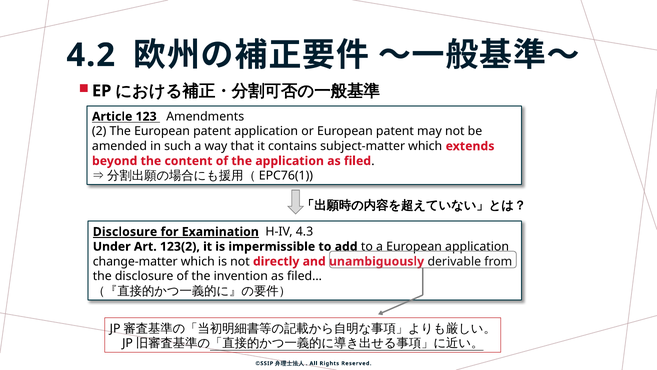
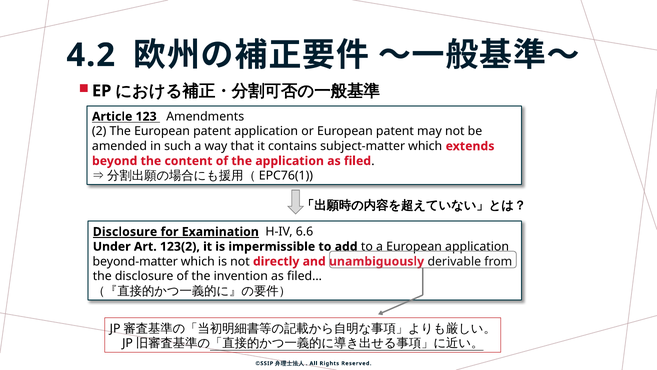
4.3: 4.3 -> 6.6 (305, 232)
change-matter: change-matter -> beyond-matter (135, 261)
